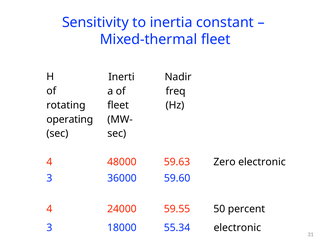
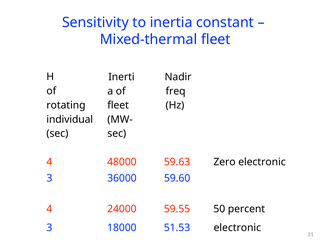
operating: operating -> individual (70, 119)
55.34: 55.34 -> 51.53 (177, 227)
